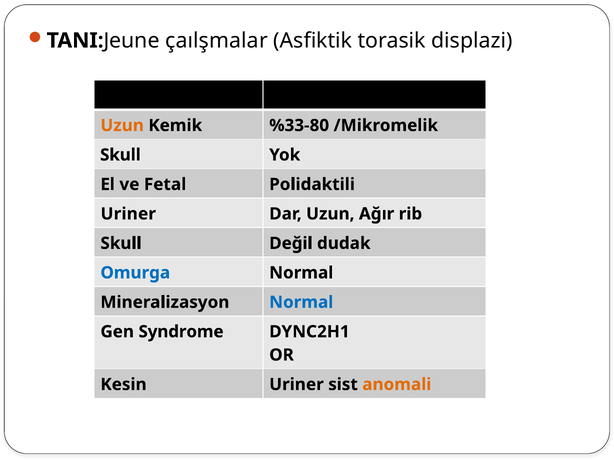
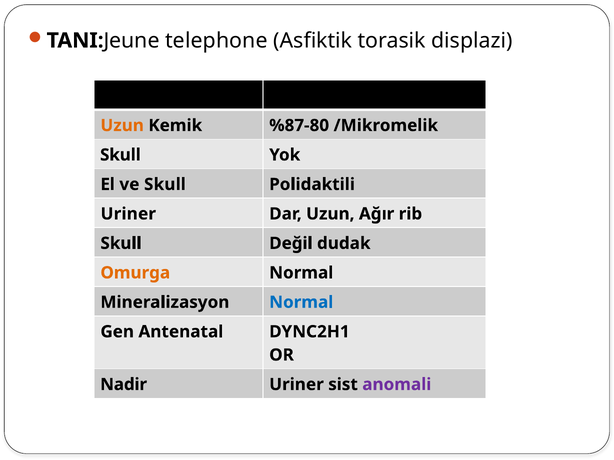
çaılşmalar: çaılşmalar -> telephone (216, 41)
%33-80: %33-80 -> %87-80 (299, 126)
ve Fetal: Fetal -> Skull (165, 185)
Omurga colour: blue -> orange (135, 273)
Syndrome: Syndrome -> Antenatal (181, 332)
Kesin: Kesin -> Nadir (124, 385)
anomali colour: orange -> purple (397, 385)
